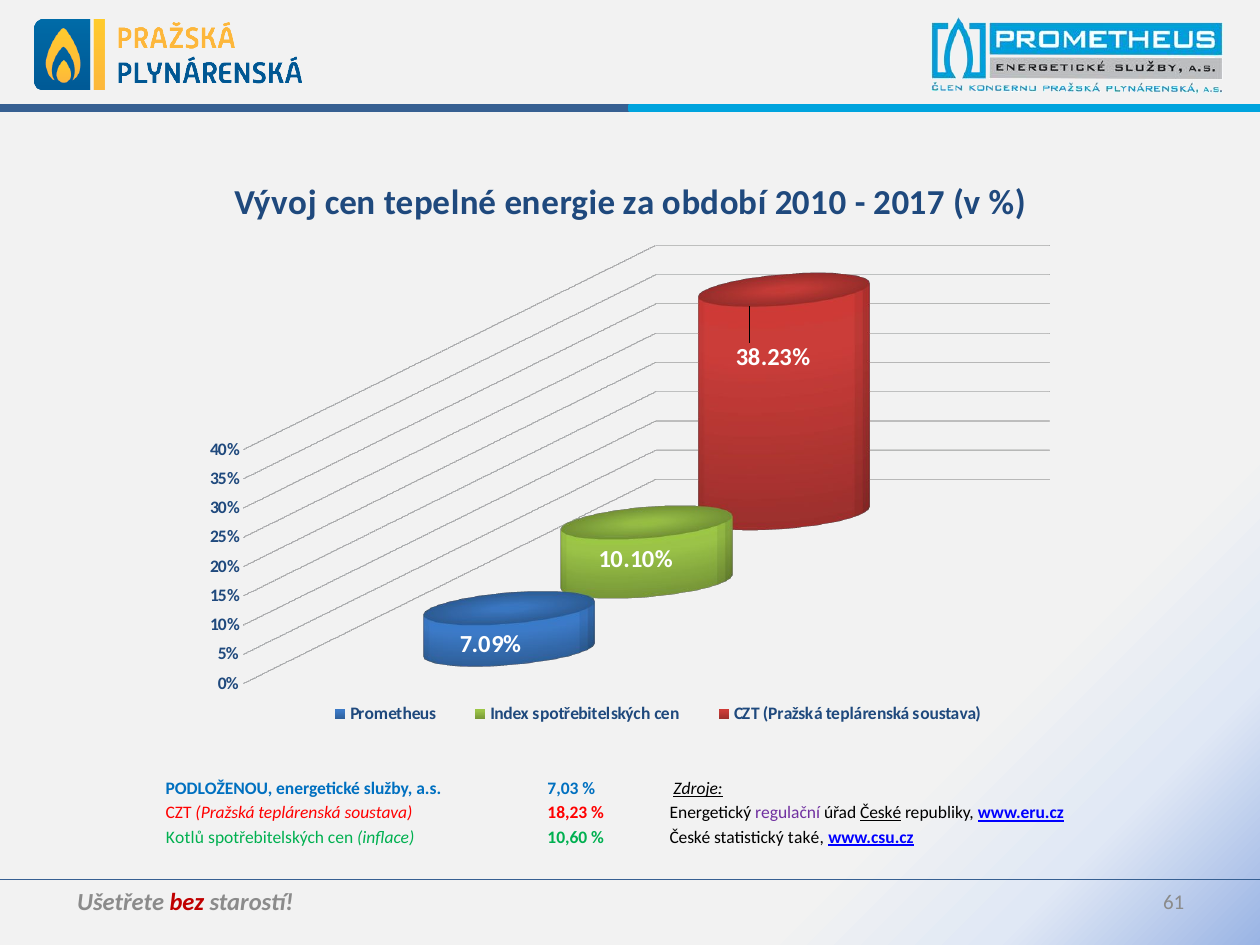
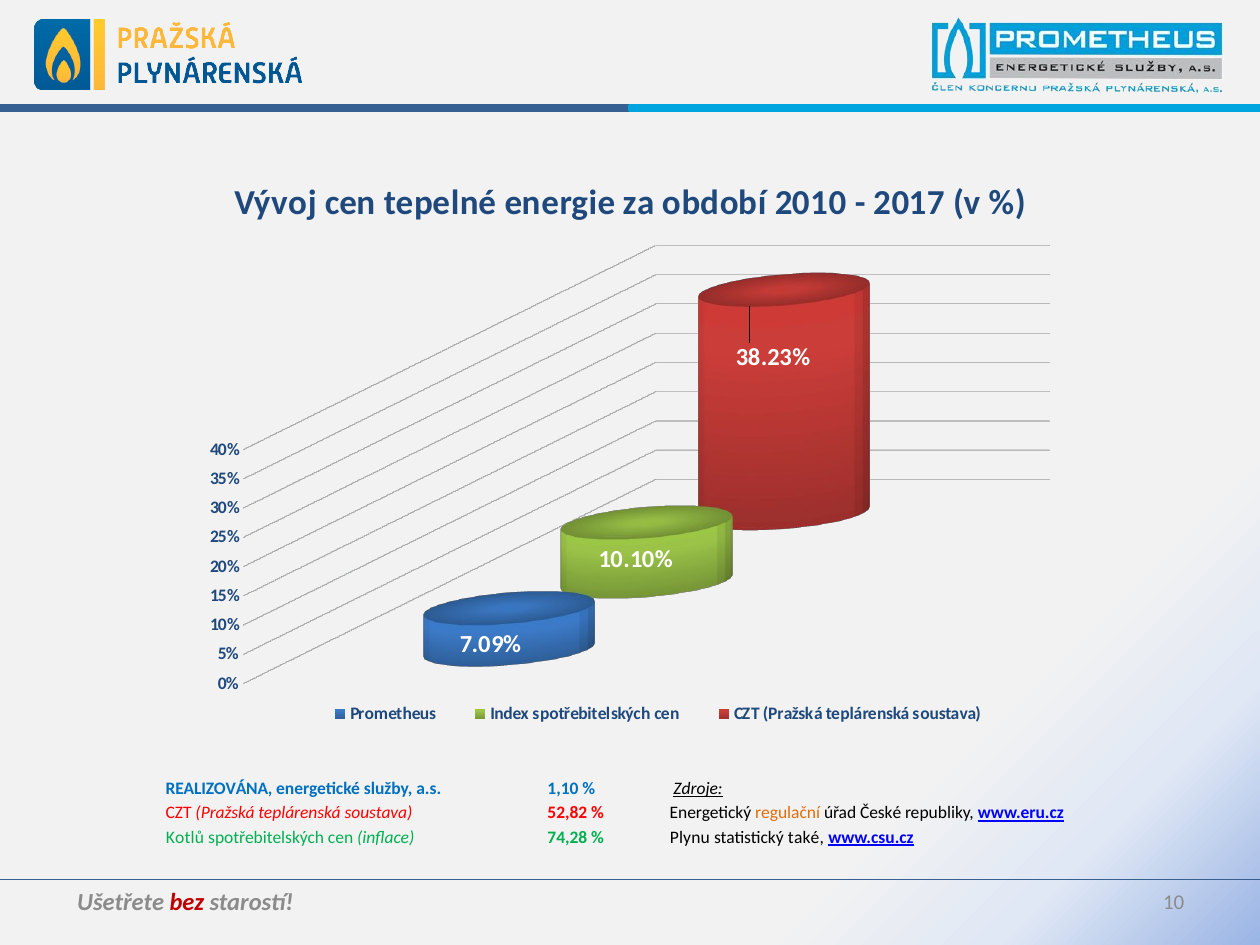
PODLOŽENOU: PODLOŽENOU -> REALIZOVÁNA (219, 789)
7,03: 7,03 -> 1,10 (563, 789)
18,23: 18,23 -> 52,82 (567, 813)
regulační colour: purple -> orange (788, 813)
České underline: present -> none (881, 813)
10,60: 10,60 -> 74,28 (567, 837)
České: České -> Plynu (690, 837)
61: 61 -> 10 (1174, 902)
